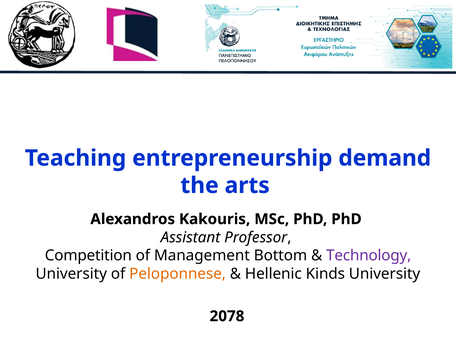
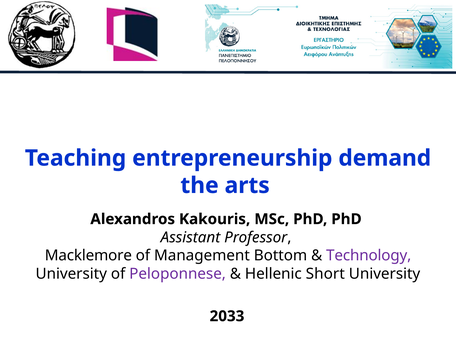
Competition: Competition -> Macklemore (88, 256)
Peloponnese colour: orange -> purple (178, 274)
Kinds: Kinds -> Short (325, 274)
2078: 2078 -> 2033 (227, 316)
